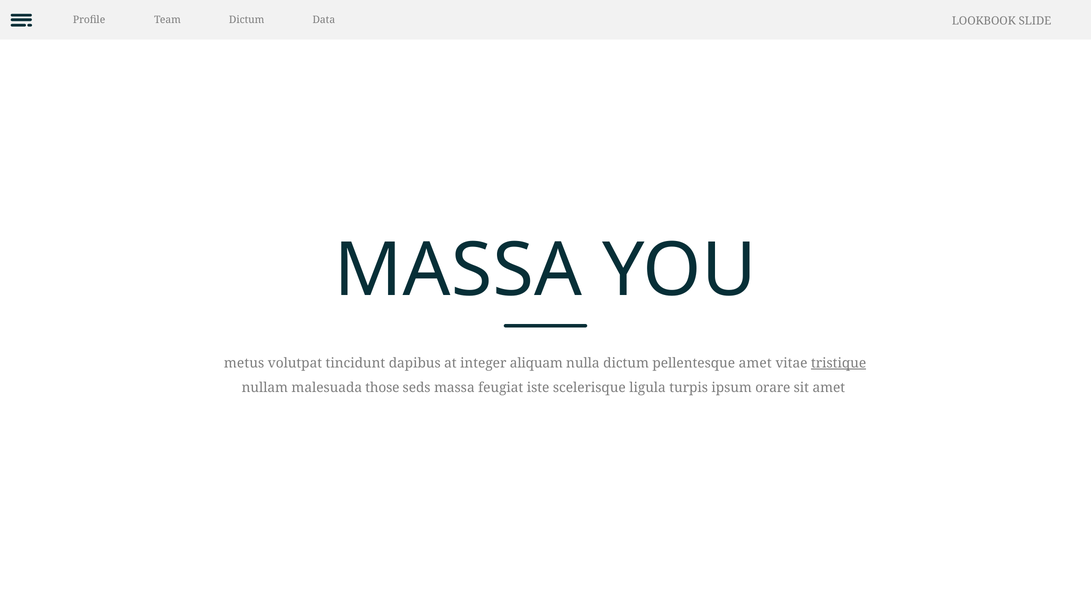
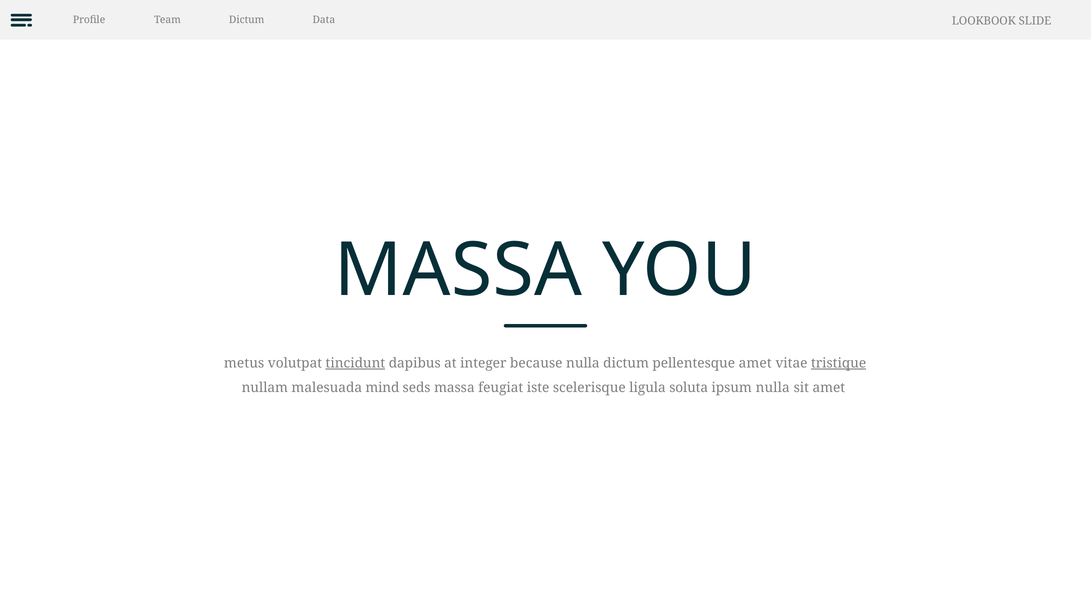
tincidunt underline: none -> present (355, 363)
aliquam: aliquam -> because (536, 363)
those: those -> mind (382, 388)
turpis: turpis -> soluta (689, 388)
ipsum orare: orare -> nulla (773, 388)
